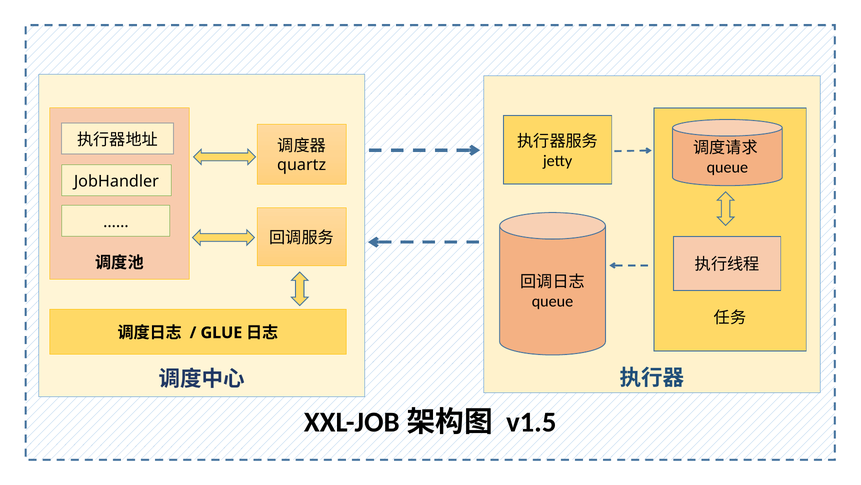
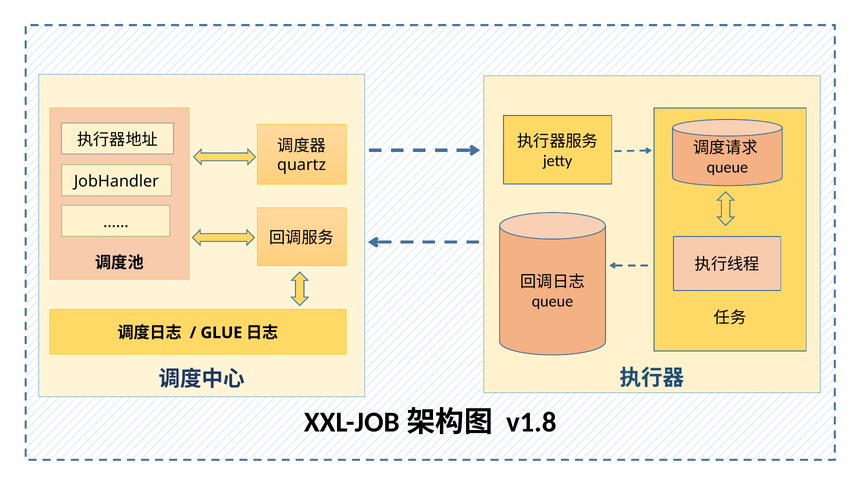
v1.5: v1.5 -> v1.8 (531, 422)
